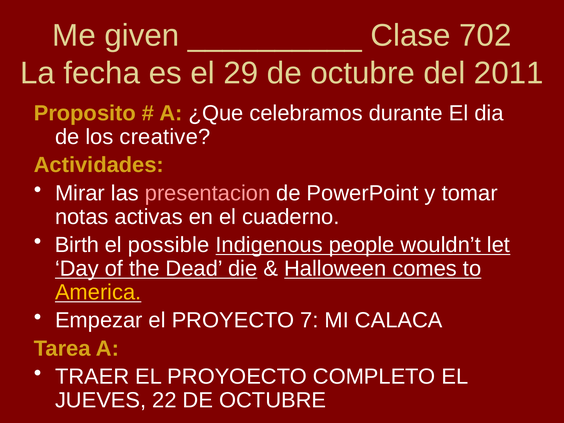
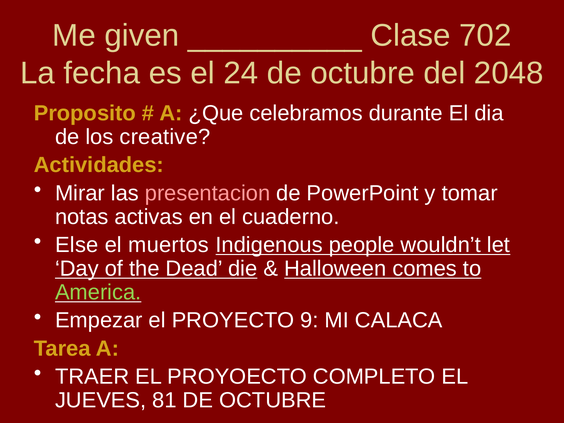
29: 29 -> 24 (241, 73)
2011: 2011 -> 2048 (509, 73)
Birth: Birth -> Else (77, 245)
possible: possible -> muertos (169, 245)
America colour: yellow -> light green (98, 292)
7: 7 -> 9 (309, 320)
22: 22 -> 81 (164, 400)
